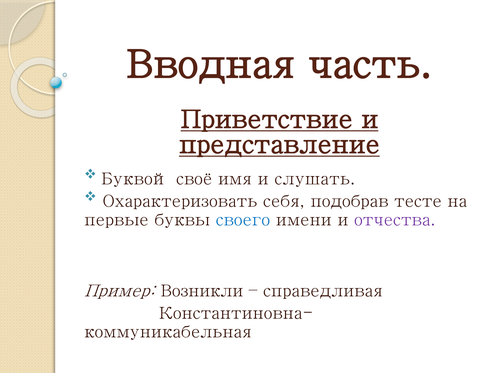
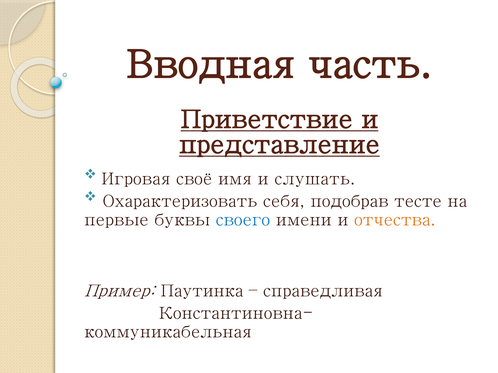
Буквой: Буквой -> Игровая (136, 179)
отчества colour: purple -> orange (395, 220)
Возникли: Возникли -> Паутинка (202, 291)
